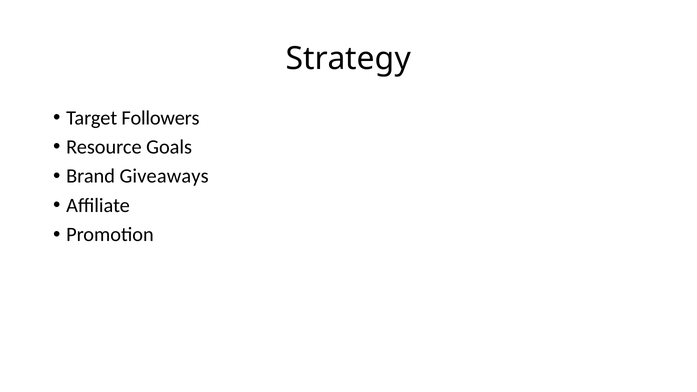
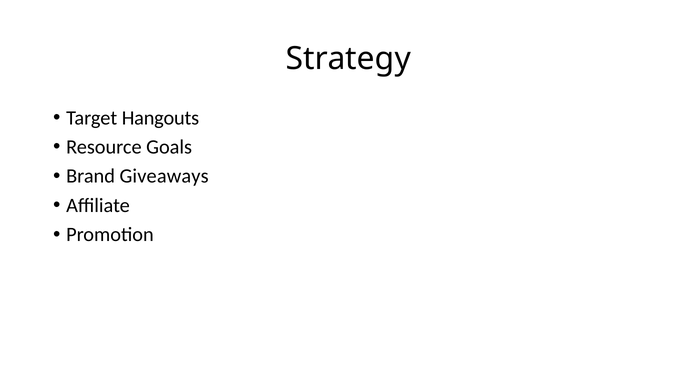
Followers: Followers -> Hangouts (160, 118)
